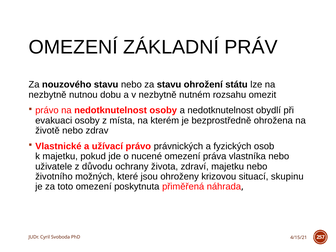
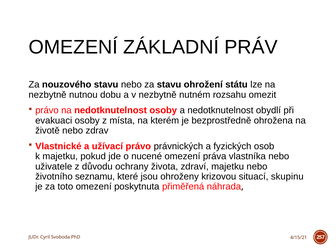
možných: možných -> seznamu (95, 177)
